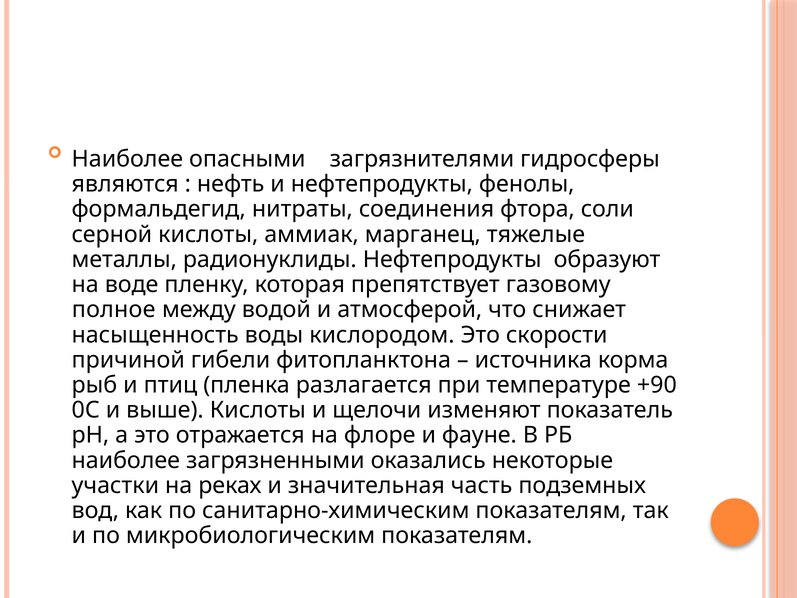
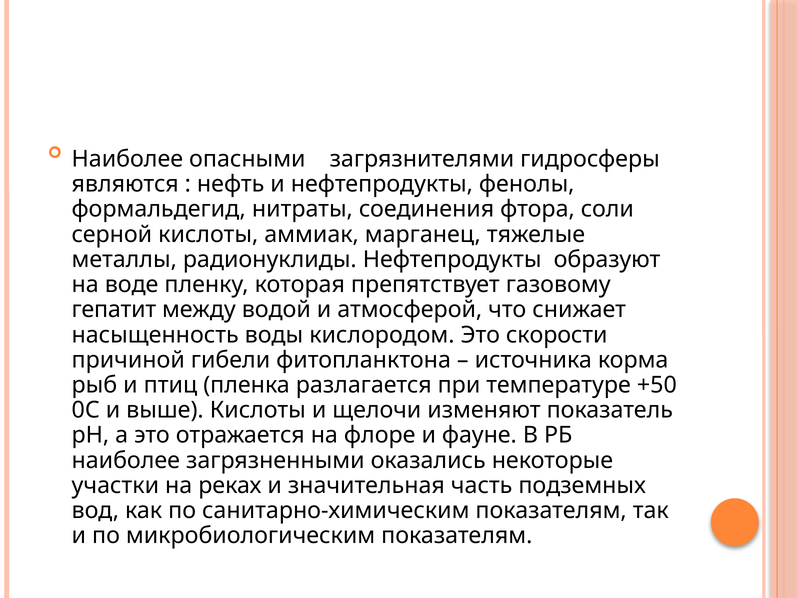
полное: полное -> гепатит (114, 310)
+90: +90 -> +50 (657, 385)
